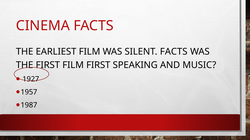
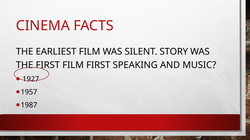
SILENT FACTS: FACTS -> STORY (174, 52)
